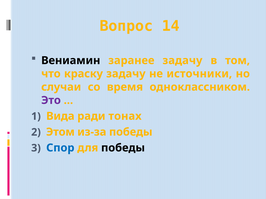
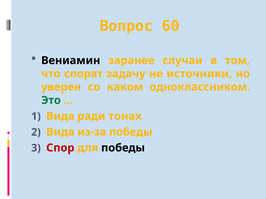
14: 14 -> 60 (171, 26)
заранее задачу: задачу -> случаи (182, 61)
краску: краску -> спорят (83, 74)
случаи: случаи -> уверен (61, 87)
время: время -> каком (125, 87)
Это colour: purple -> green (51, 101)
Этом: Этом -> Вида (60, 132)
Спор colour: blue -> red (60, 148)
